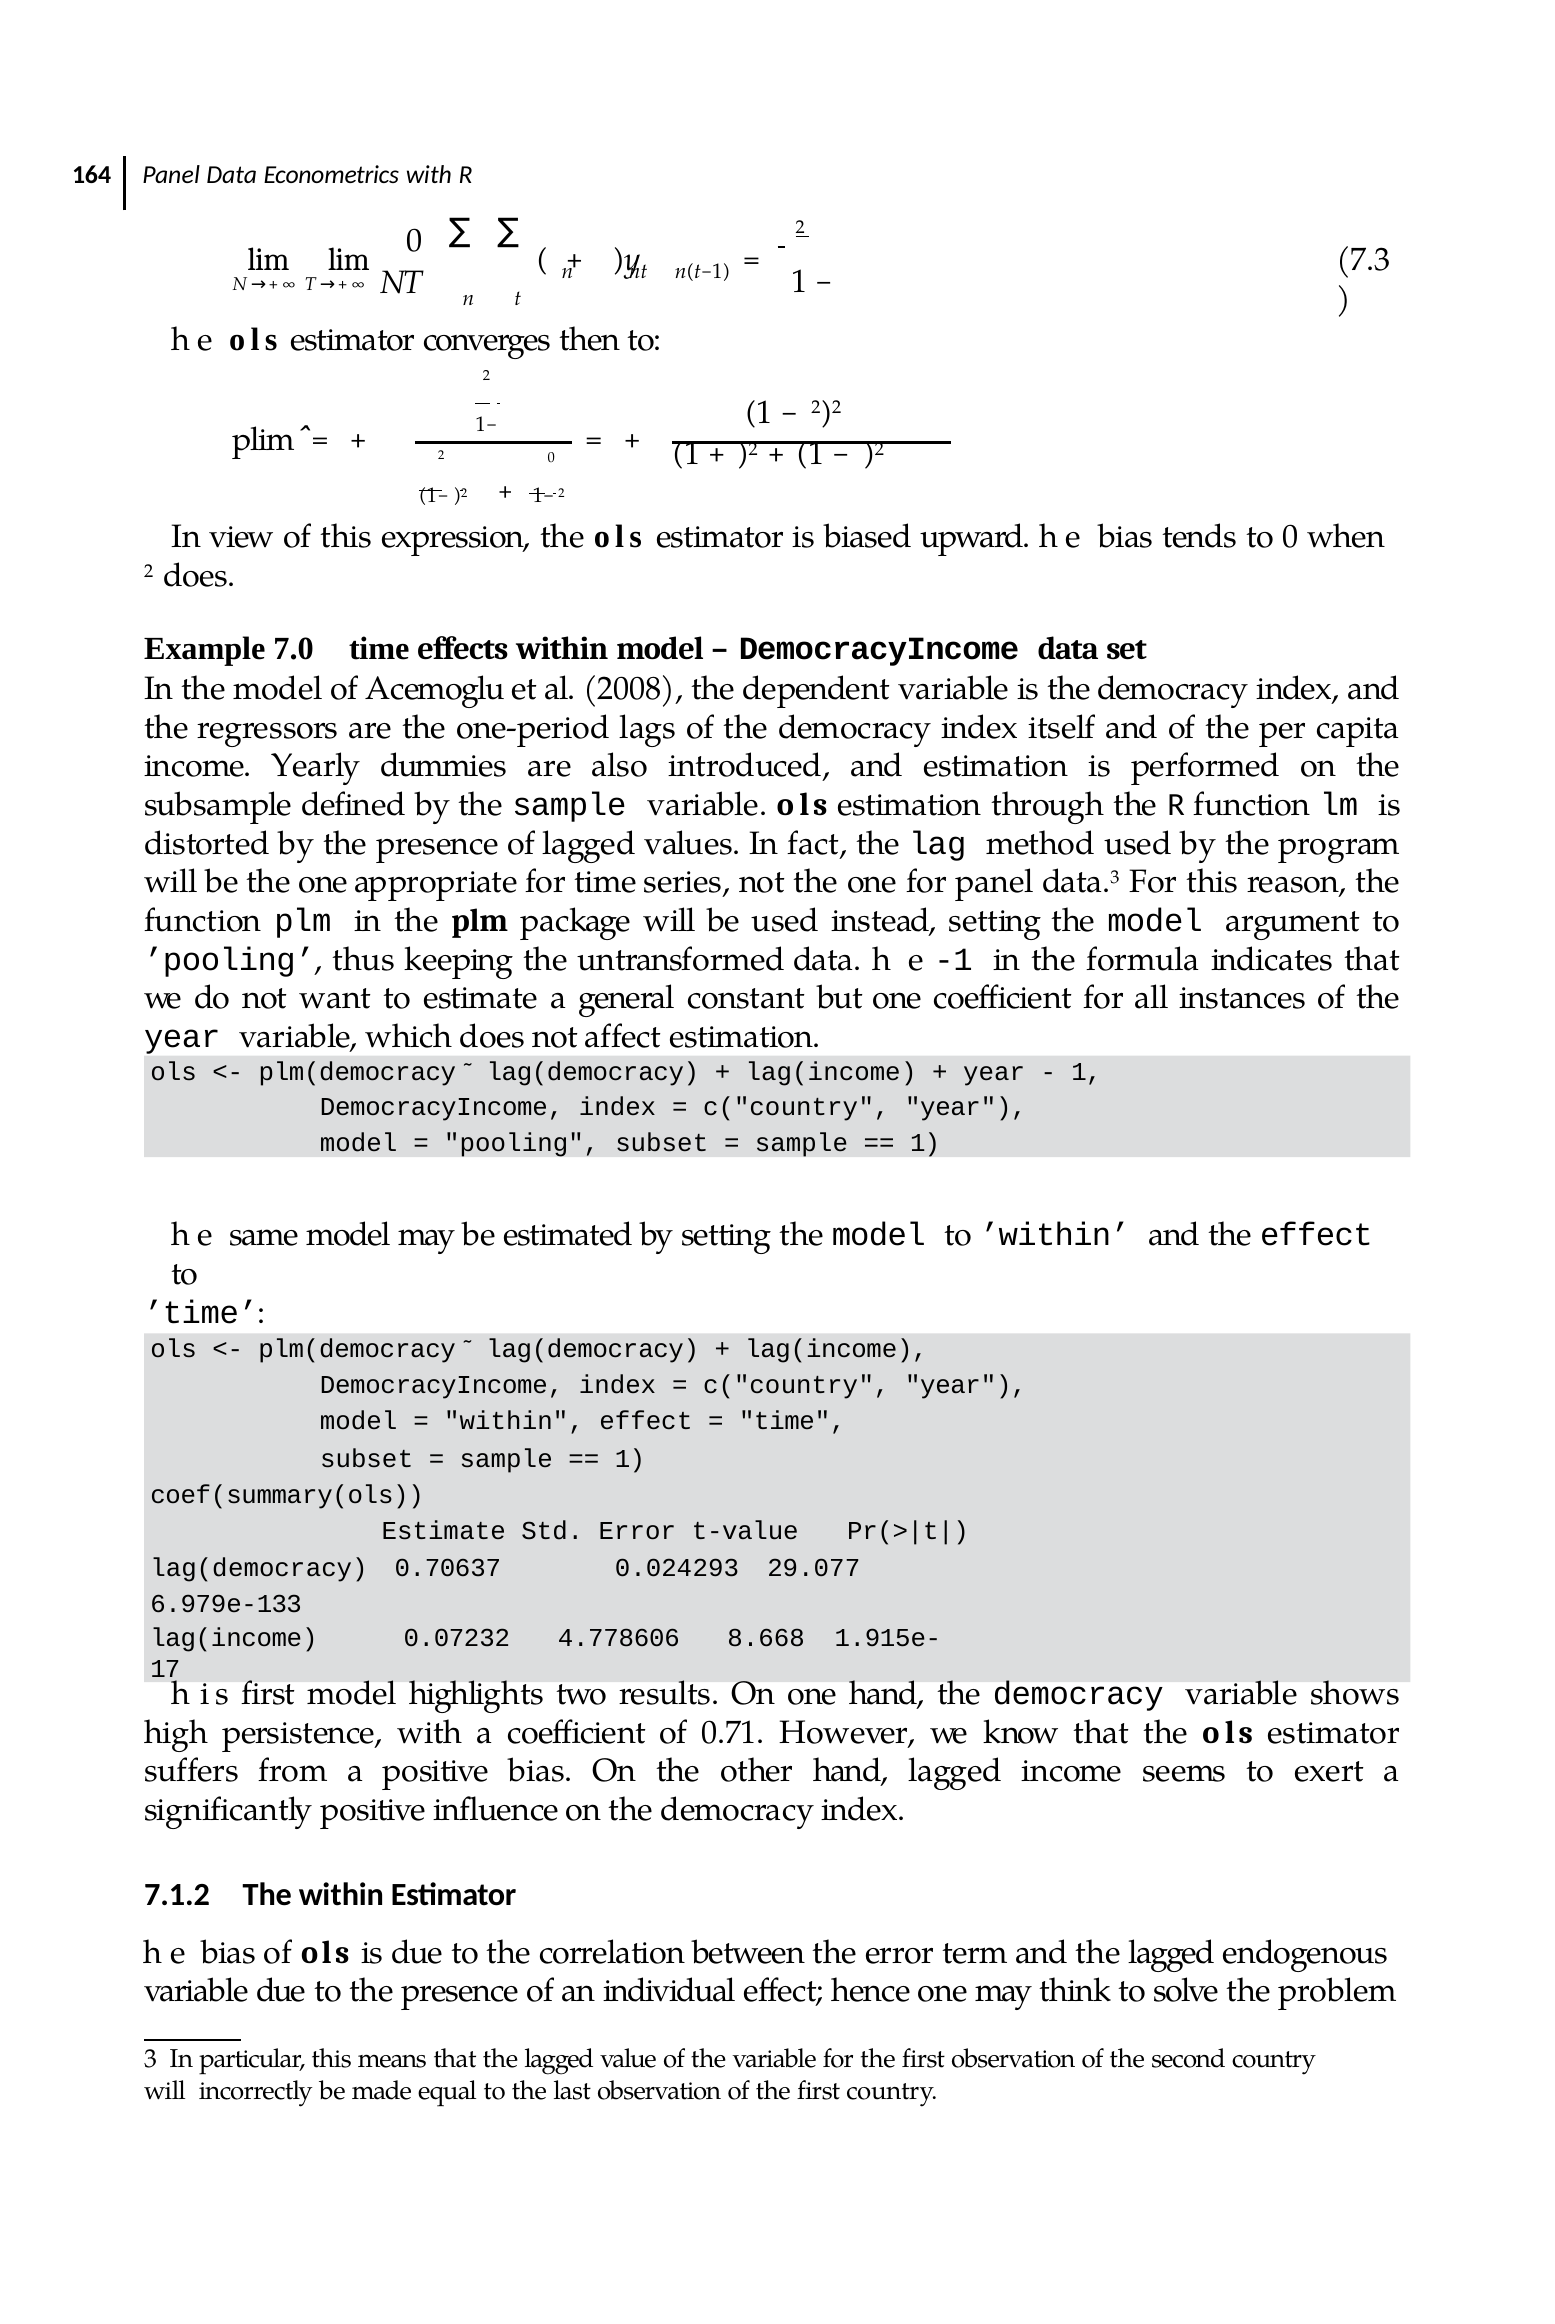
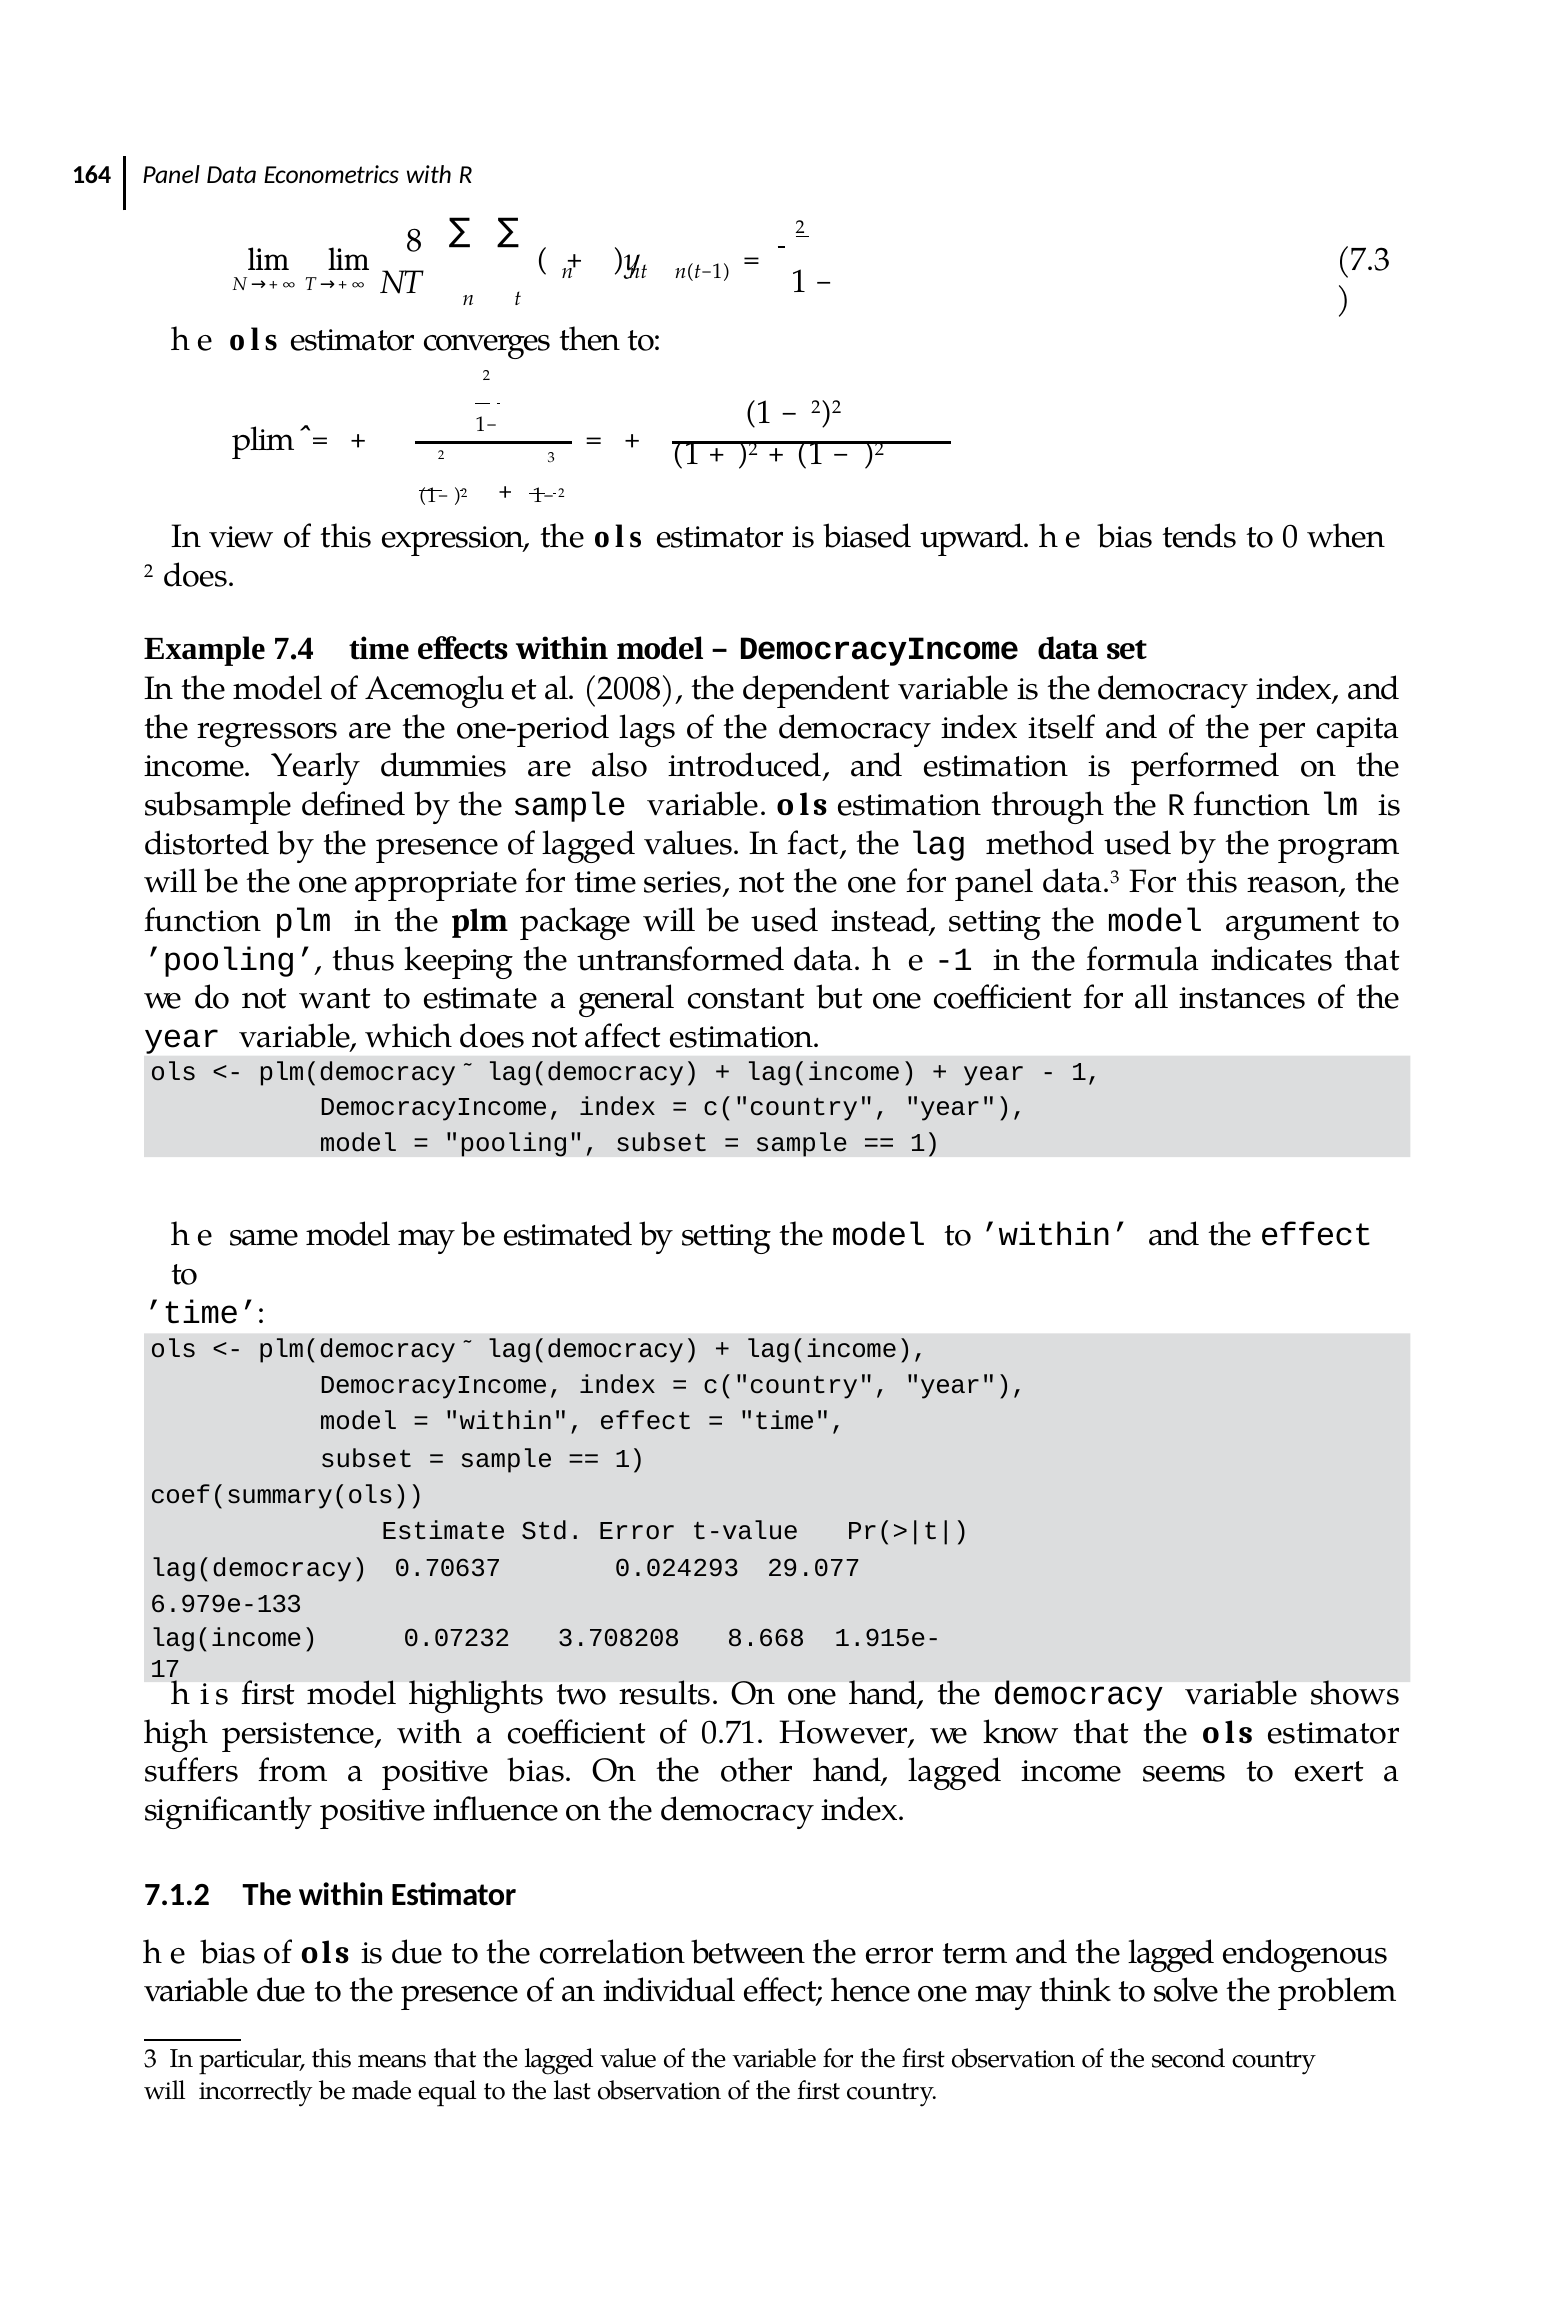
lim 0: 0 -> 8 (415, 241)
2 0: 0 -> 3 (551, 457)
7.0: 7.0 -> 7.4 (294, 649)
4.778606: 4.778606 -> 3.708208 (619, 1637)
